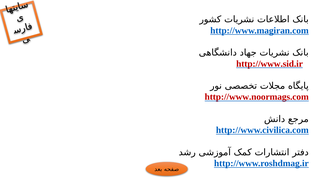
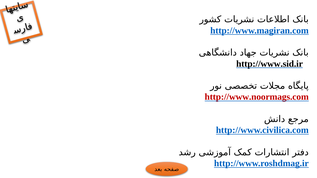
http://www.sid.ir colour: red -> black (270, 64)
